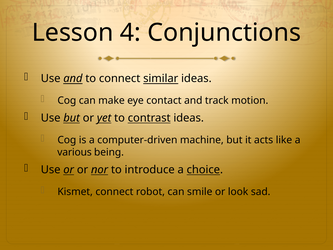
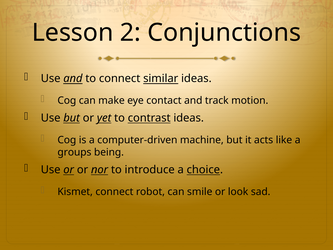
4: 4 -> 2 (130, 33)
various: various -> groups (74, 152)
